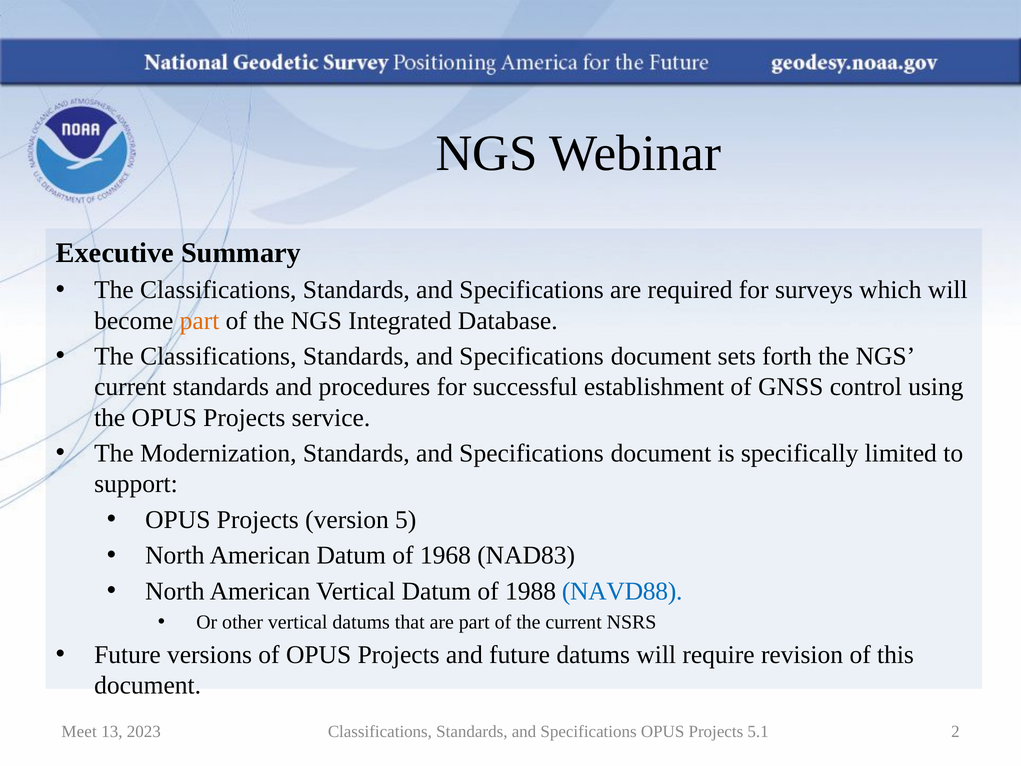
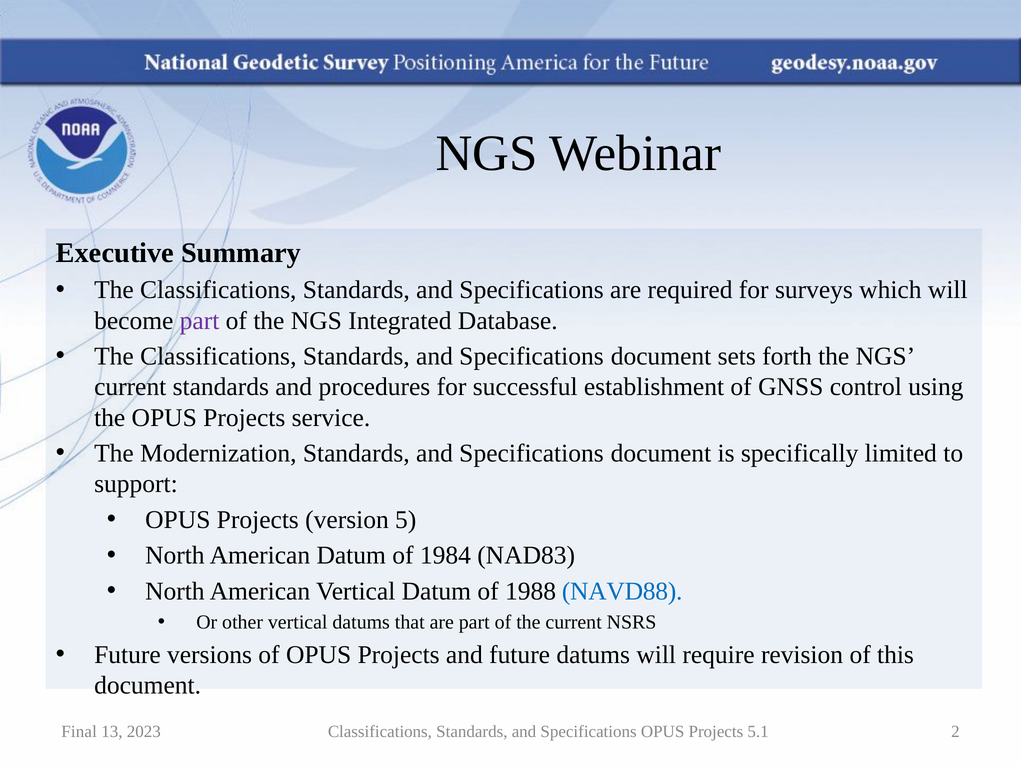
part colour: orange -> purple (200, 321)
1968: 1968 -> 1984 (445, 555)
Meet: Meet -> Final (79, 731)
